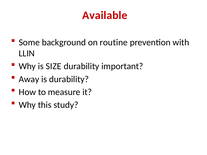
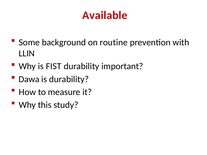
SIZE: SIZE -> FIST (54, 66)
Away: Away -> Dawa (29, 79)
